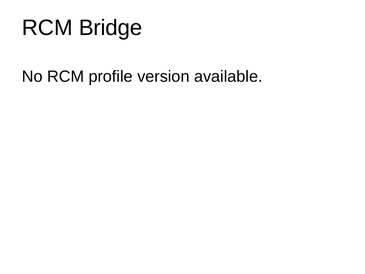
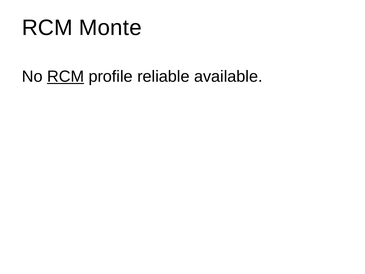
Bridge: Bridge -> Monte (110, 28)
RCM underline: none -> present (66, 77)
version: version -> reliable (163, 77)
